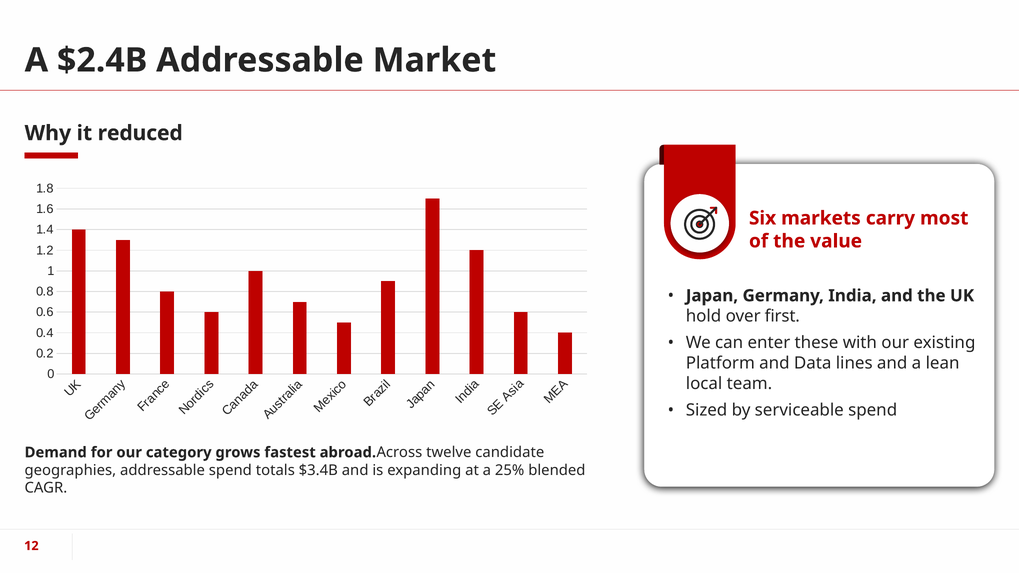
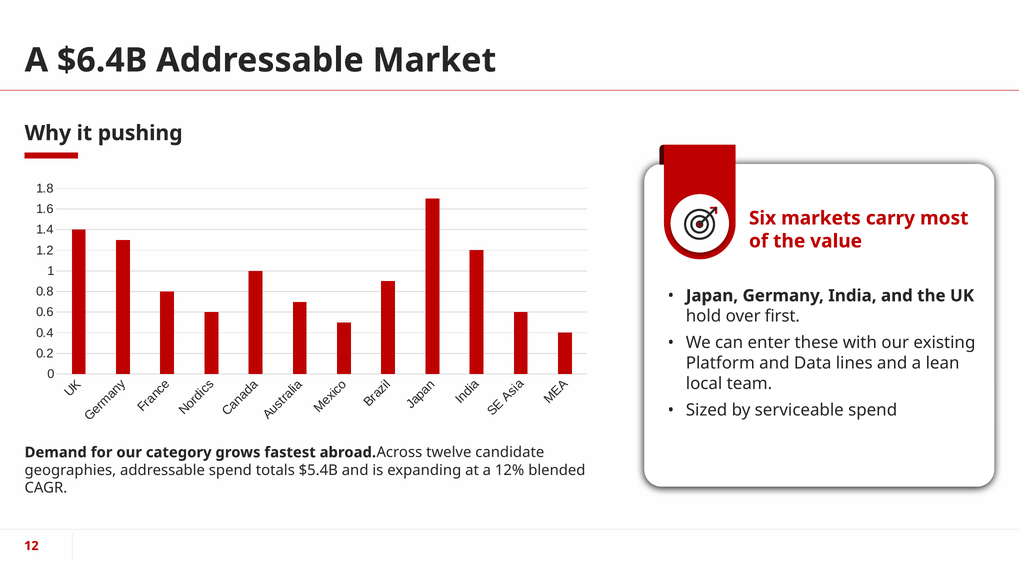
$2.4B: $2.4B -> $6.4B (102, 60)
reduced: reduced -> pushing (140, 133)
$3.4B: $3.4B -> $5.4B (318, 470)
25%: 25% -> 12% (510, 470)
